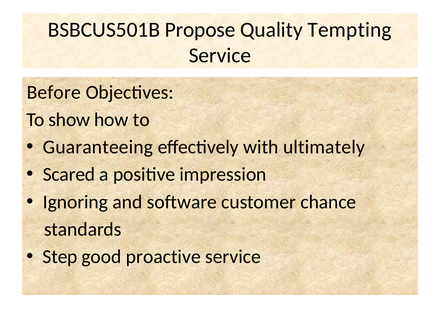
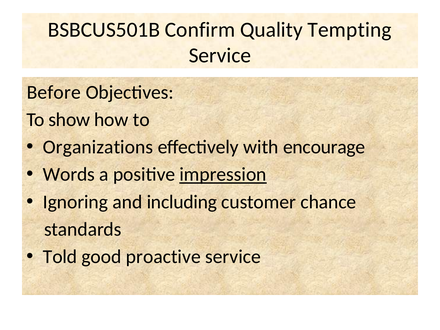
Propose: Propose -> Confirm (200, 30)
Guaranteeing: Guaranteeing -> Organizations (98, 147)
ultimately: ultimately -> encourage (324, 147)
Scared: Scared -> Words (69, 175)
impression underline: none -> present (223, 175)
software: software -> including (182, 202)
Step: Step -> Told (60, 257)
